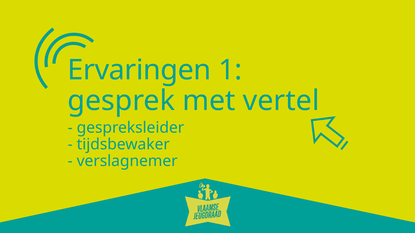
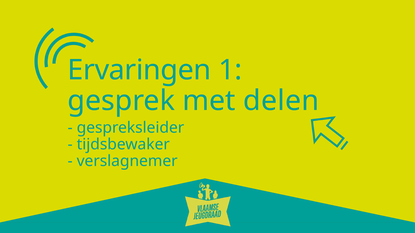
vertel: vertel -> delen (281, 101)
